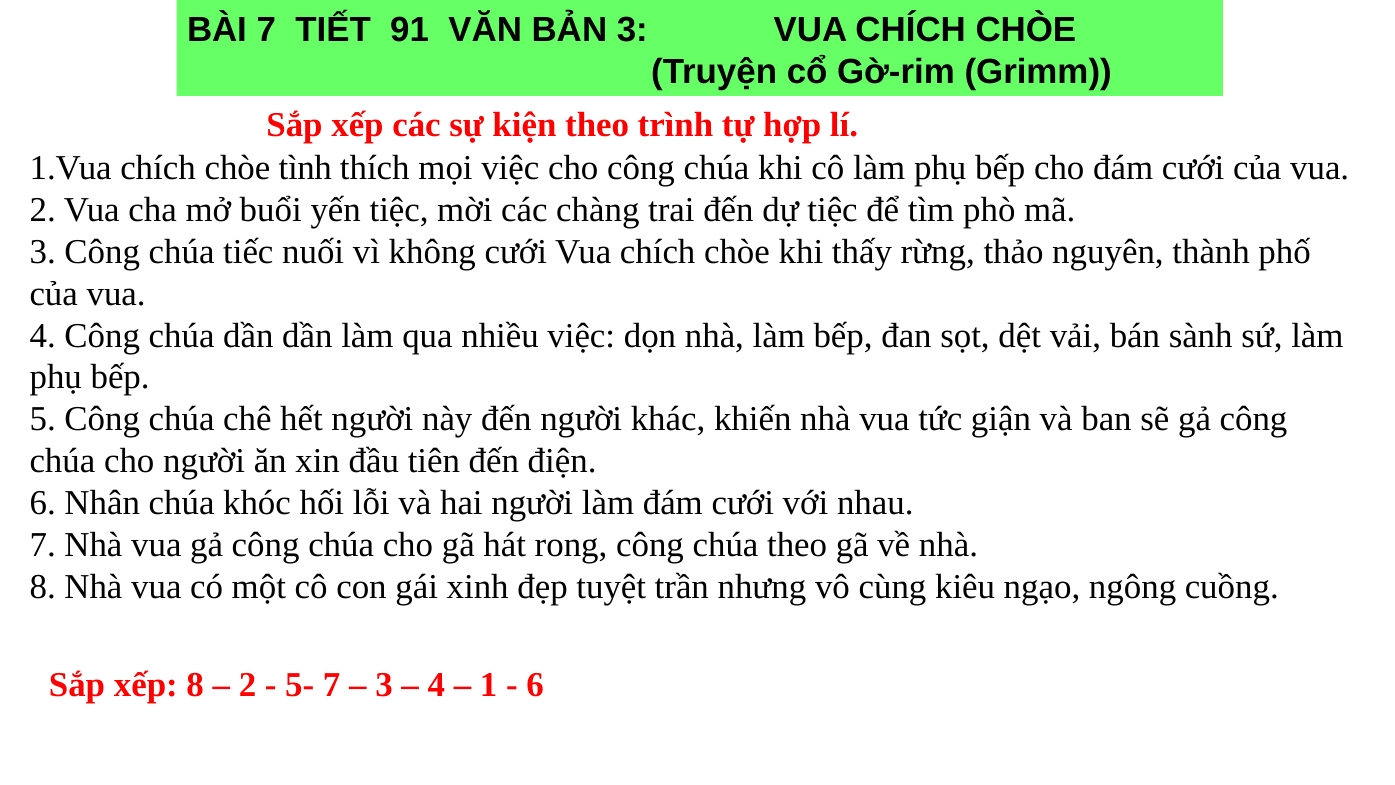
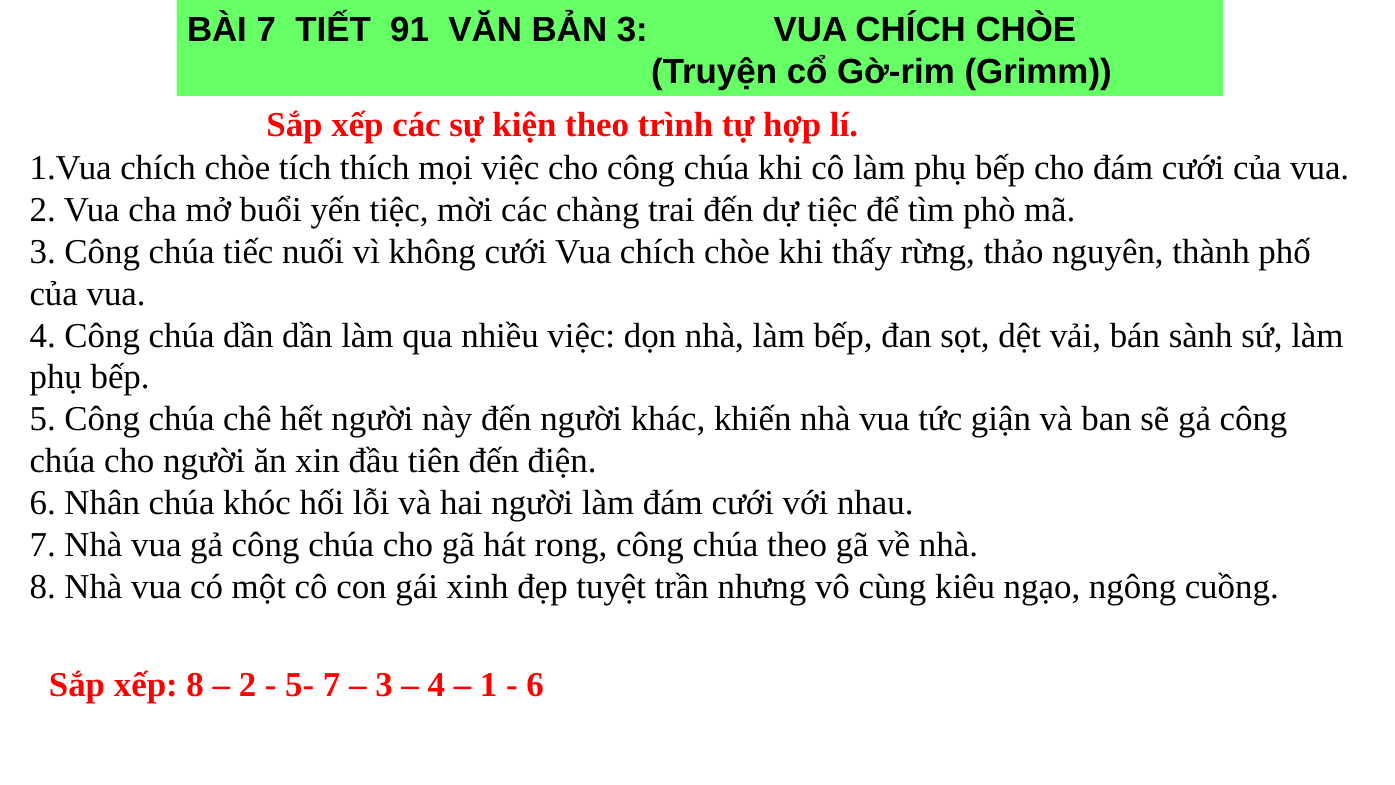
tình: tình -> tích (305, 168)
